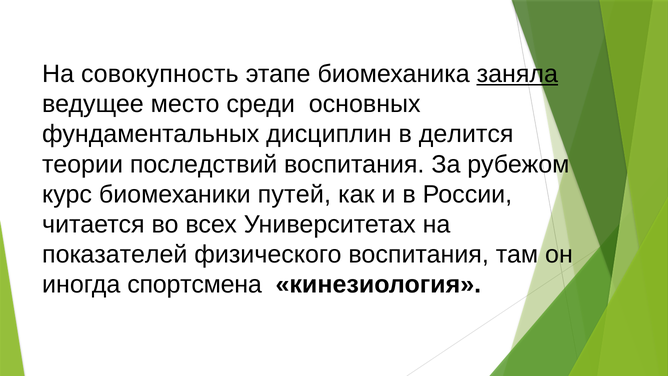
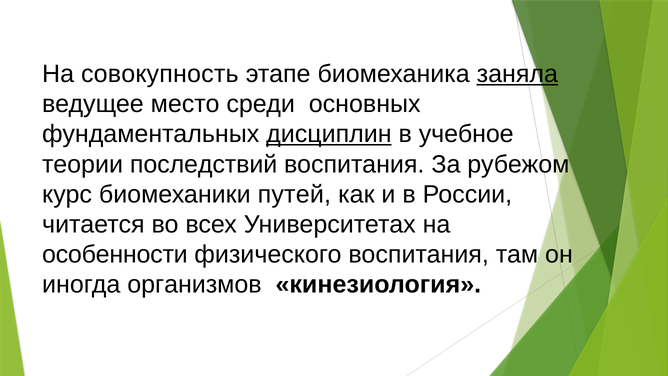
дисциплин underline: none -> present (329, 134)
делится: делится -> учебное (466, 134)
показателей: показателей -> особенности (115, 254)
спортсмена: спортсмена -> организмов (194, 284)
